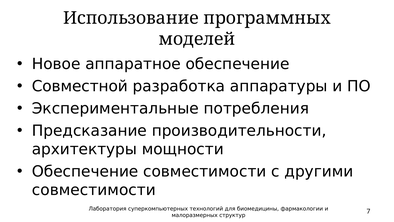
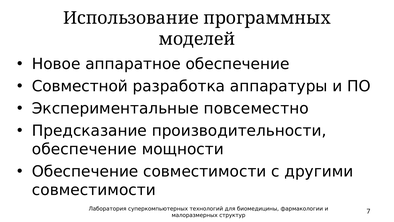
потребления: потребления -> повсеместно (256, 108)
архитектуры: архитектуры -> обеспечение (84, 149)
